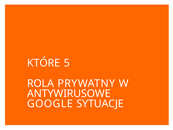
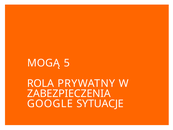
KTÓRE: KTÓRE -> MOGĄ (44, 63)
ANTYWIRUSOWE: ANTYWIRUSOWE -> ZABEZPIECZENIA (69, 93)
